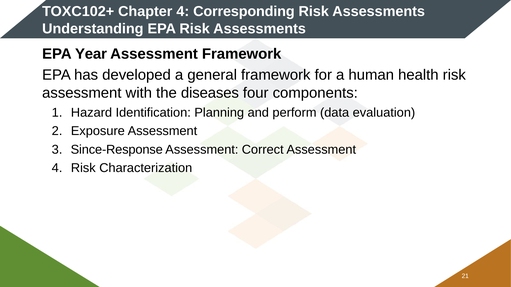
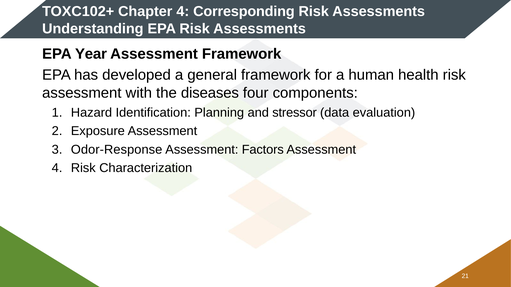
perform: perform -> stressor (295, 113)
Since-Response: Since-Response -> Odor-Response (117, 150)
Correct: Correct -> Factors (263, 150)
